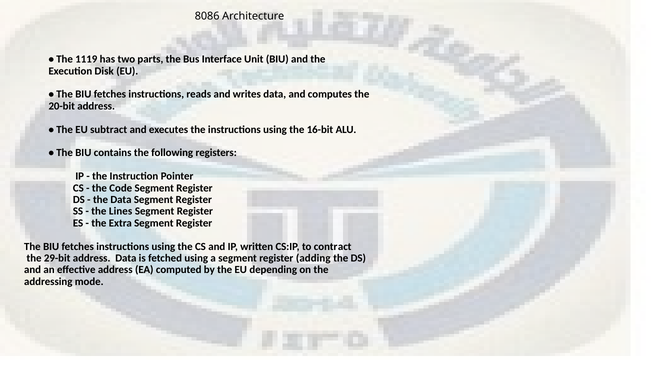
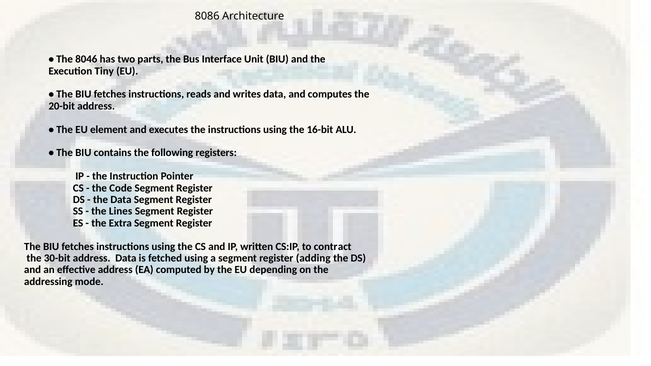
1119: 1119 -> 8046 (86, 59)
Disk: Disk -> Tiny (104, 71)
subtract: subtract -> element (109, 130)
29-bit: 29-bit -> 30-bit (57, 258)
